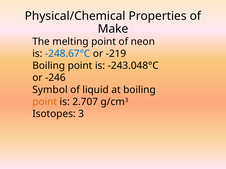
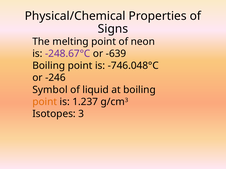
Make: Make -> Signs (113, 29)
-248.67°C colour: blue -> purple (68, 54)
-219: -219 -> -639 (116, 54)
-243.048°C: -243.048°C -> -746.048°C (133, 66)
2.707: 2.707 -> 1.237 (85, 102)
